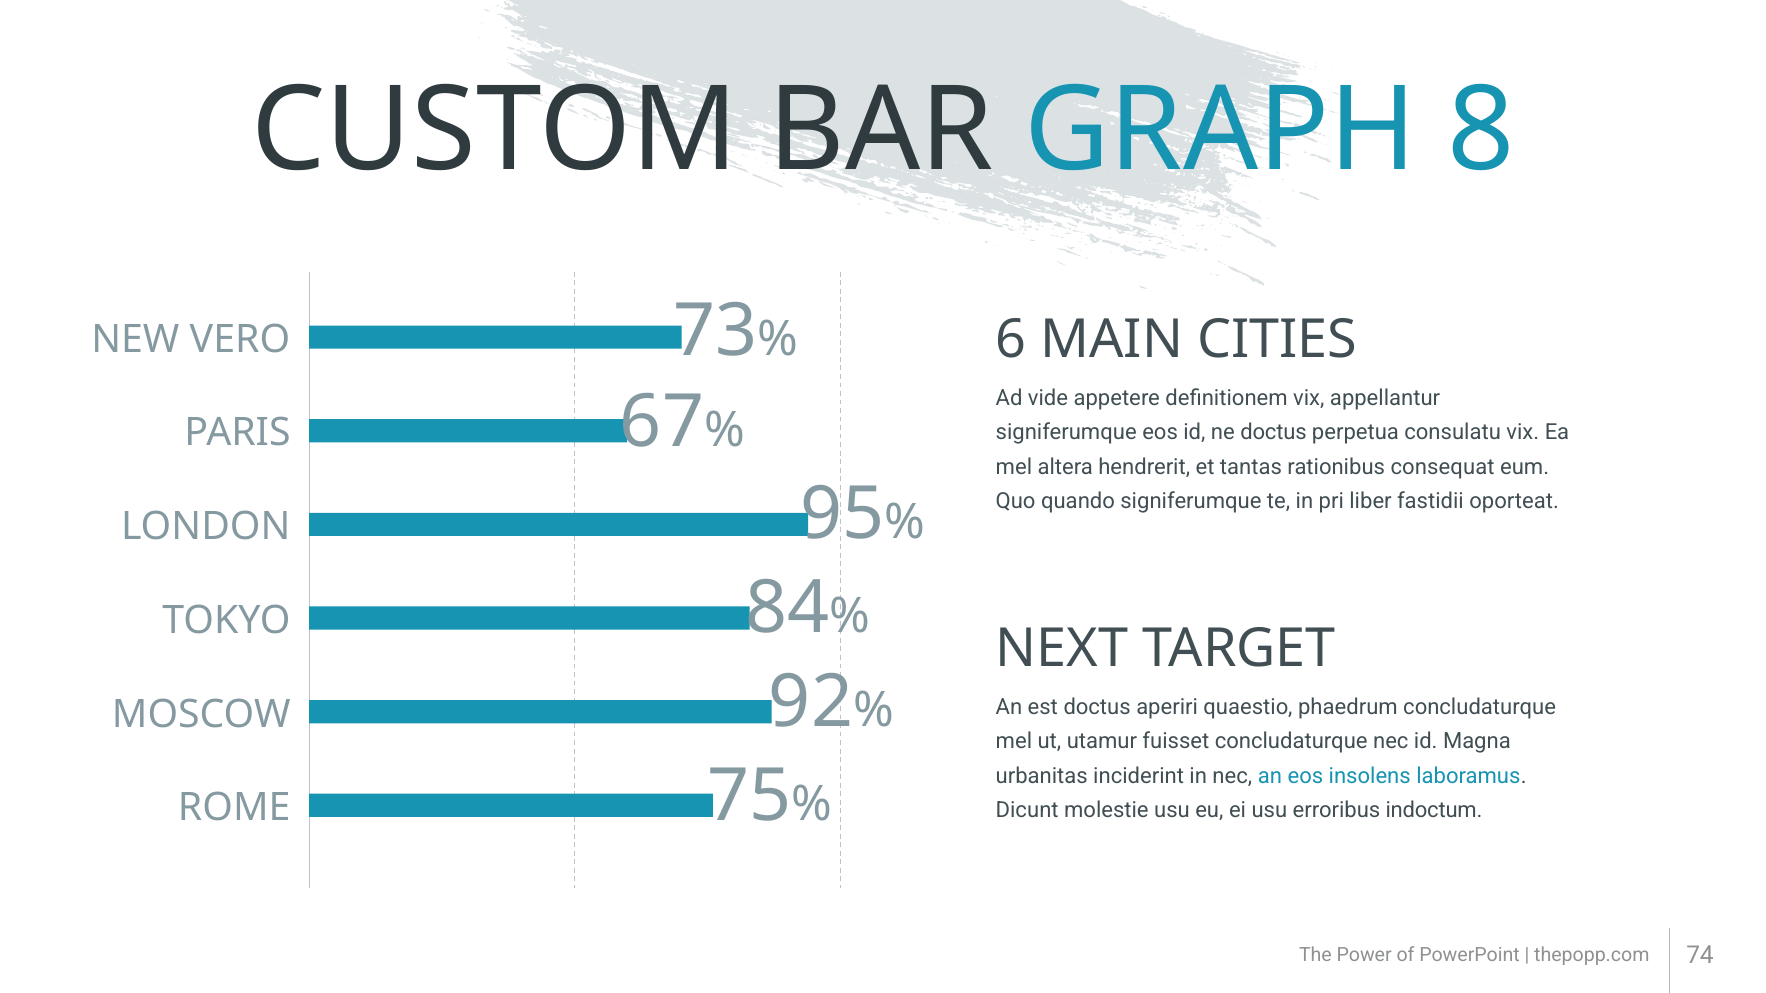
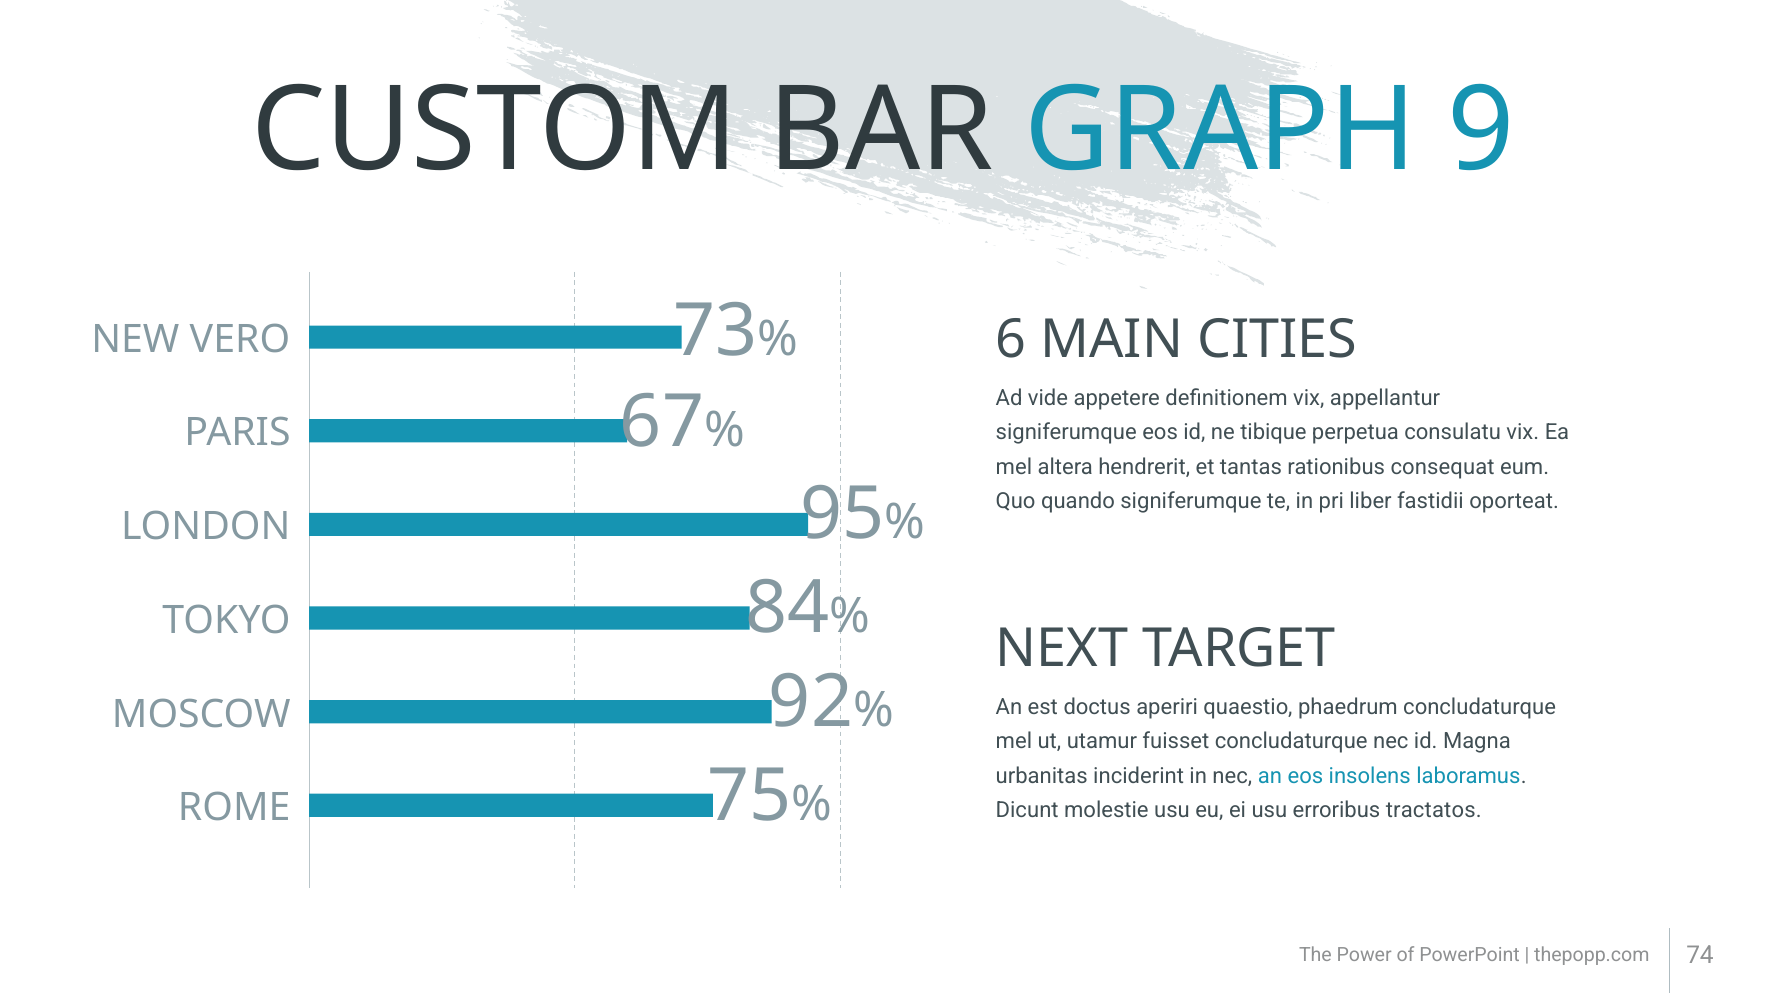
8: 8 -> 9 (1481, 131)
ne doctus: doctus -> tibique (1273, 433)
indoctum: indoctum -> tractatos (1434, 811)
